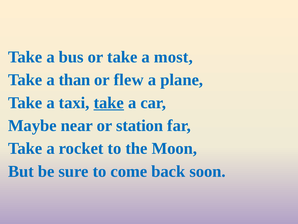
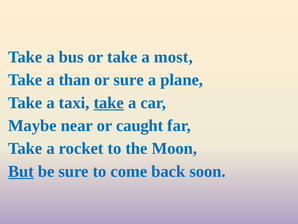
or flew: flew -> sure (129, 80)
station: station -> caught (140, 125)
But underline: none -> present (21, 171)
